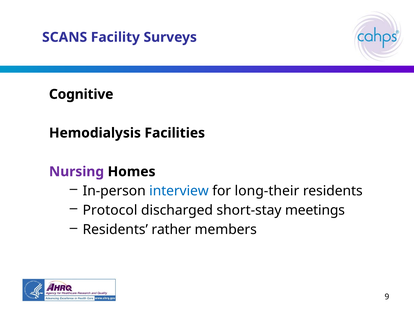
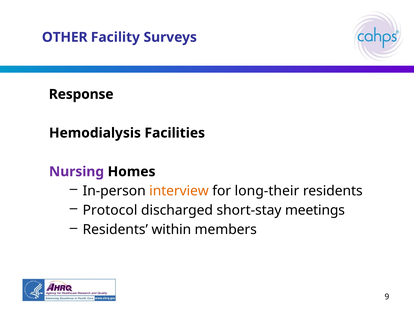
SCANS: SCANS -> OTHER (65, 37)
Cognitive: Cognitive -> Response (81, 94)
interview colour: blue -> orange (179, 191)
rather: rather -> within (171, 229)
